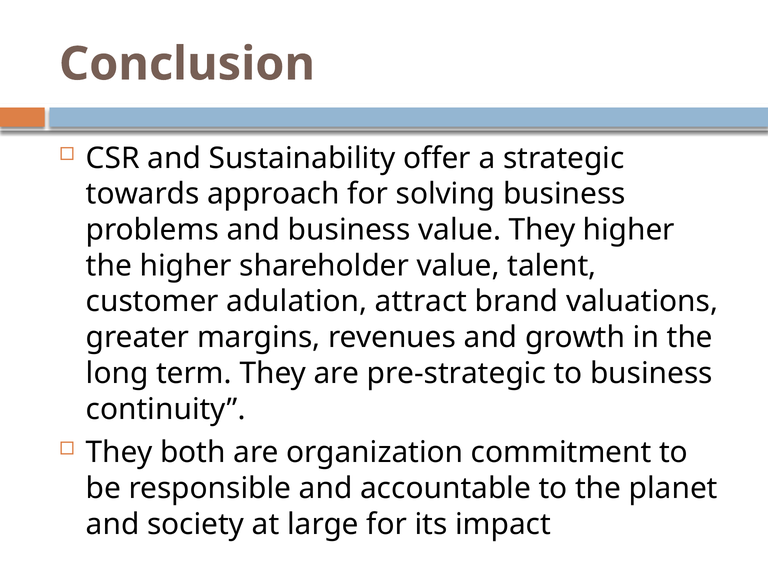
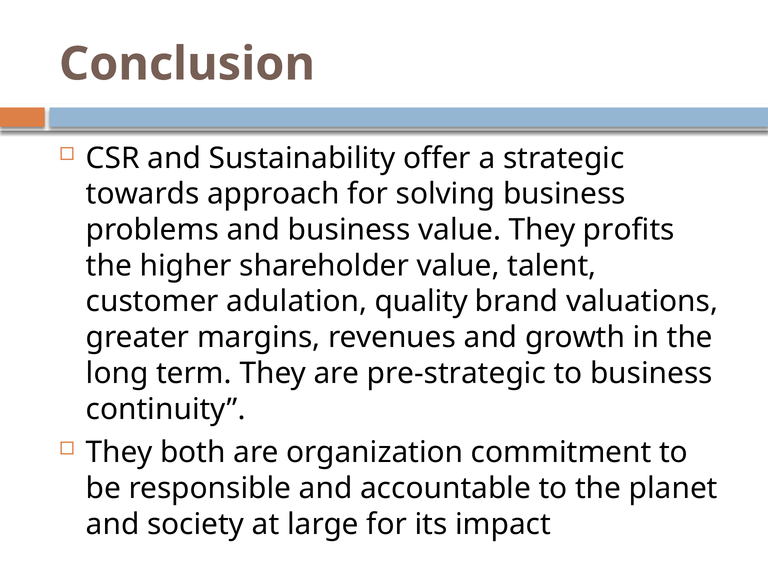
They higher: higher -> profits (629, 230)
attract: attract -> quality (421, 302)
